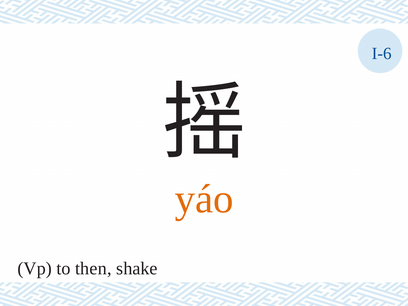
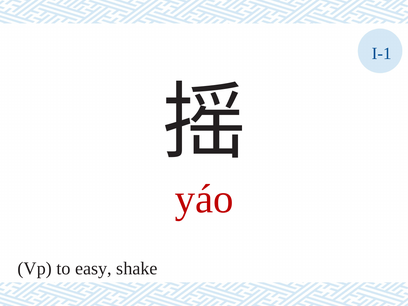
I-6: I-6 -> I-1 (382, 53)
yáo colour: orange -> red (204, 199)
then: then -> easy (93, 268)
